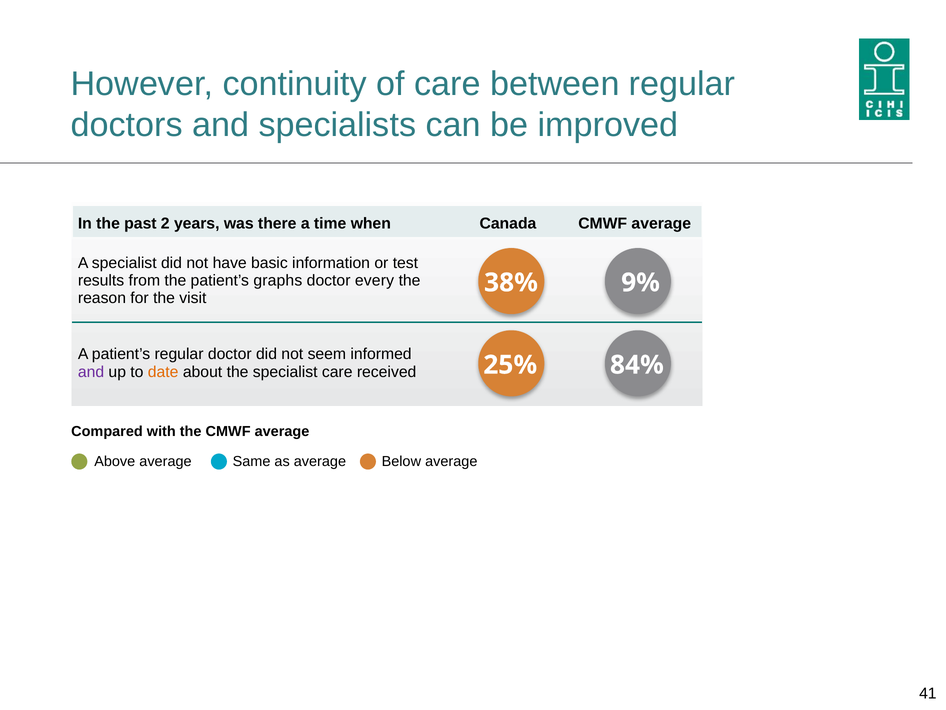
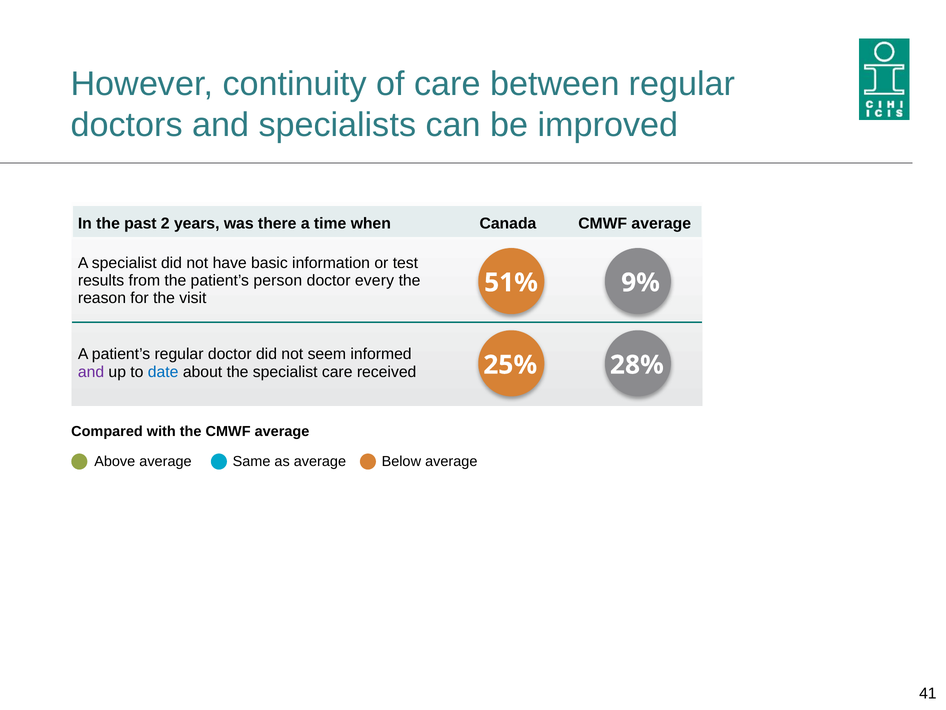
graphs: graphs -> person (278, 280)
38%: 38% -> 51% (511, 282)
84%: 84% -> 28% (637, 365)
date colour: orange -> blue (163, 372)
